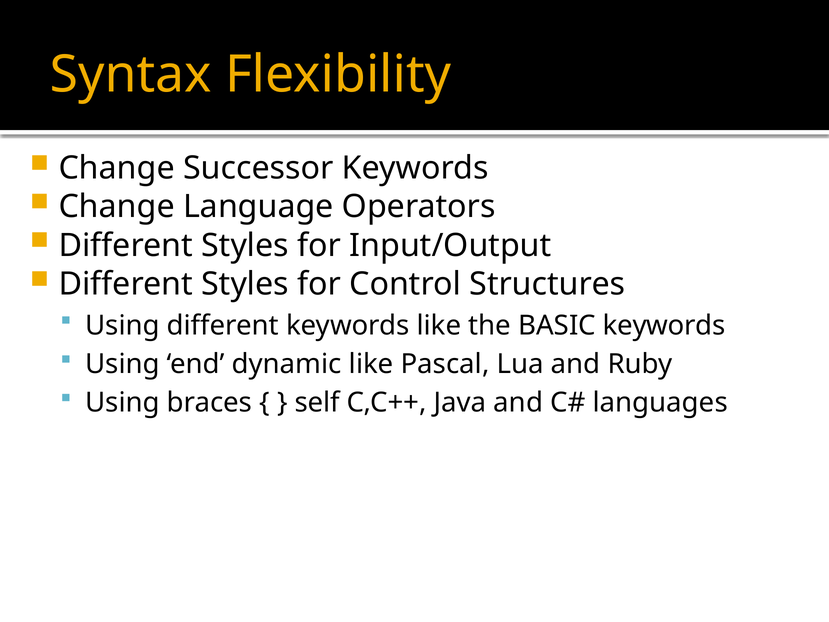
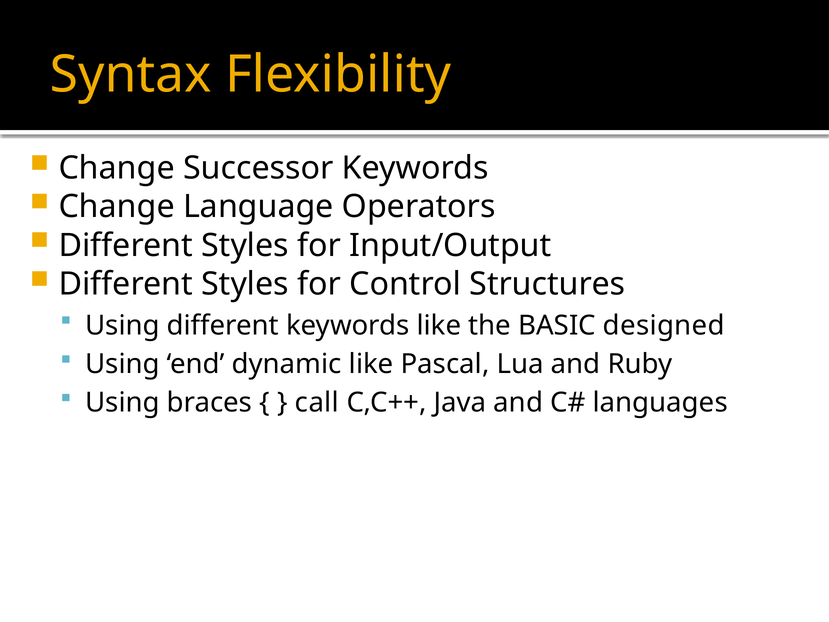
BASIC keywords: keywords -> designed (664, 325)
self: self -> call (317, 403)
